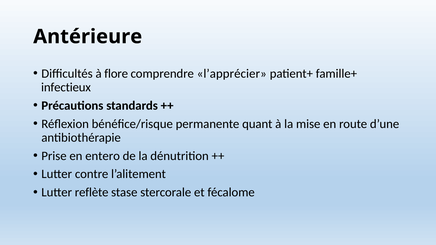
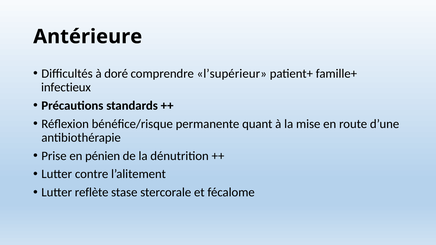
flore: flore -> doré (116, 74)
l’apprécier: l’apprécier -> l’supérieur (232, 74)
entero: entero -> pénien (103, 156)
